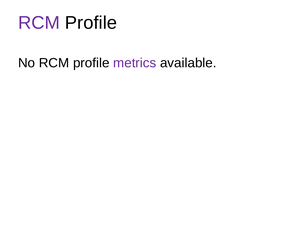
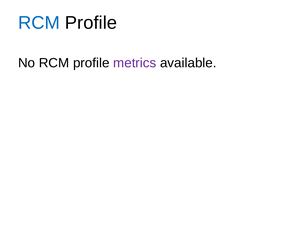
RCM colour: purple -> blue (39, 23)
